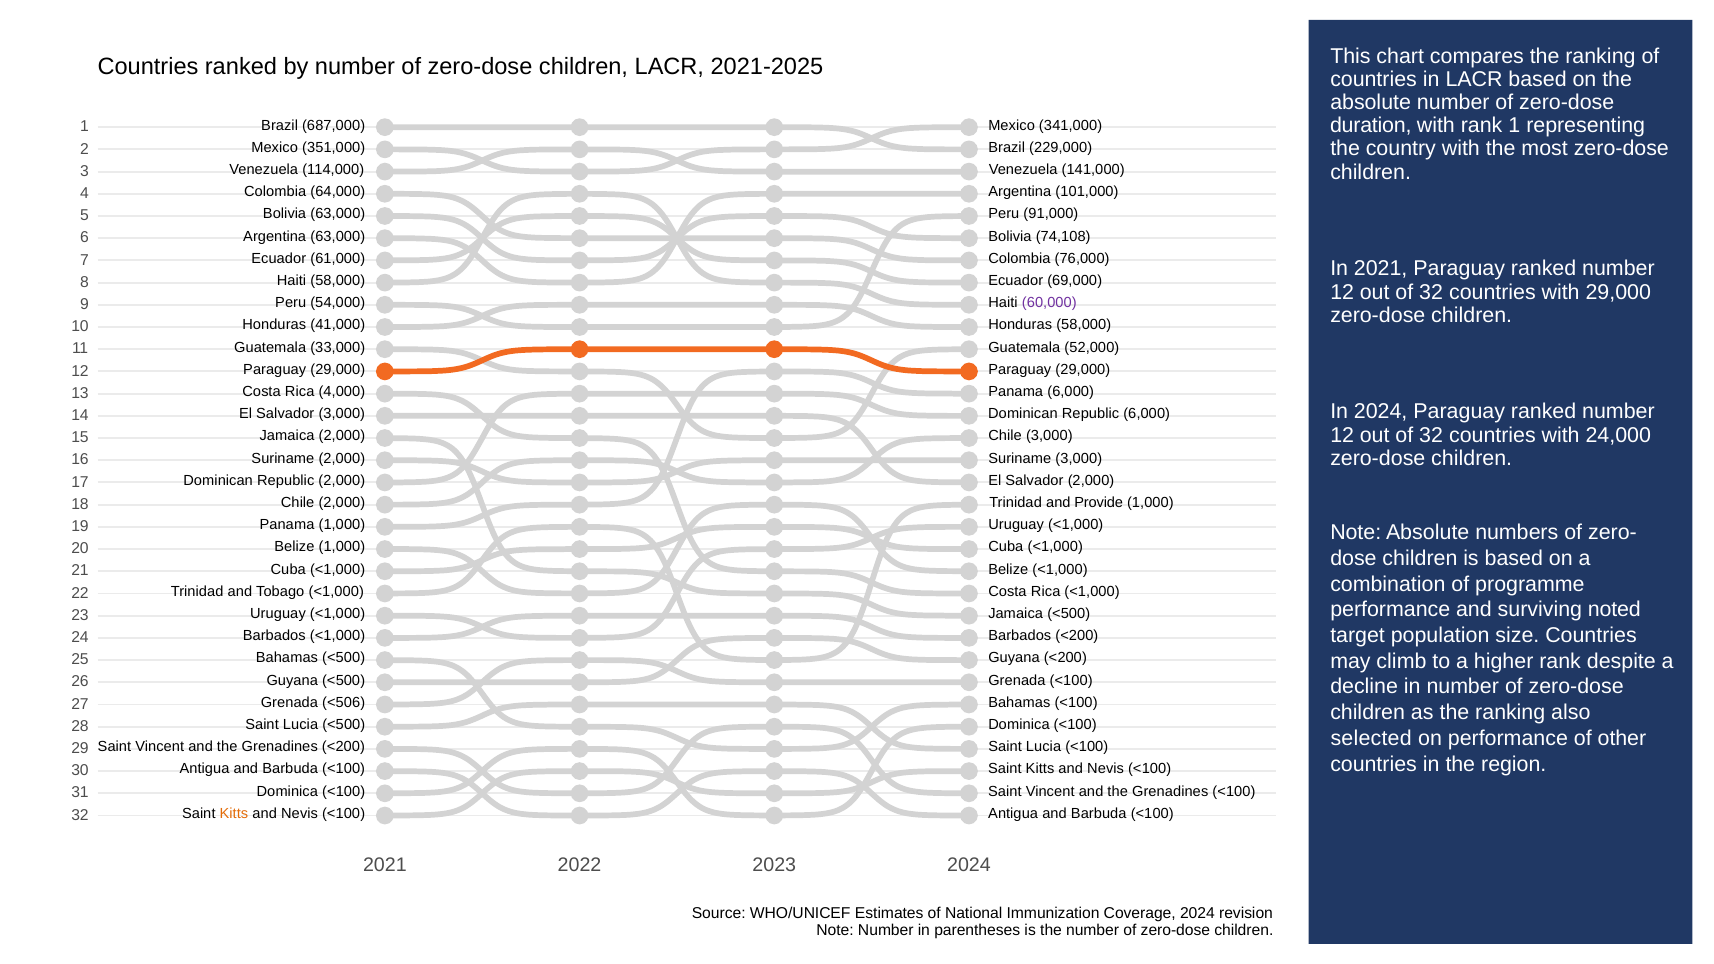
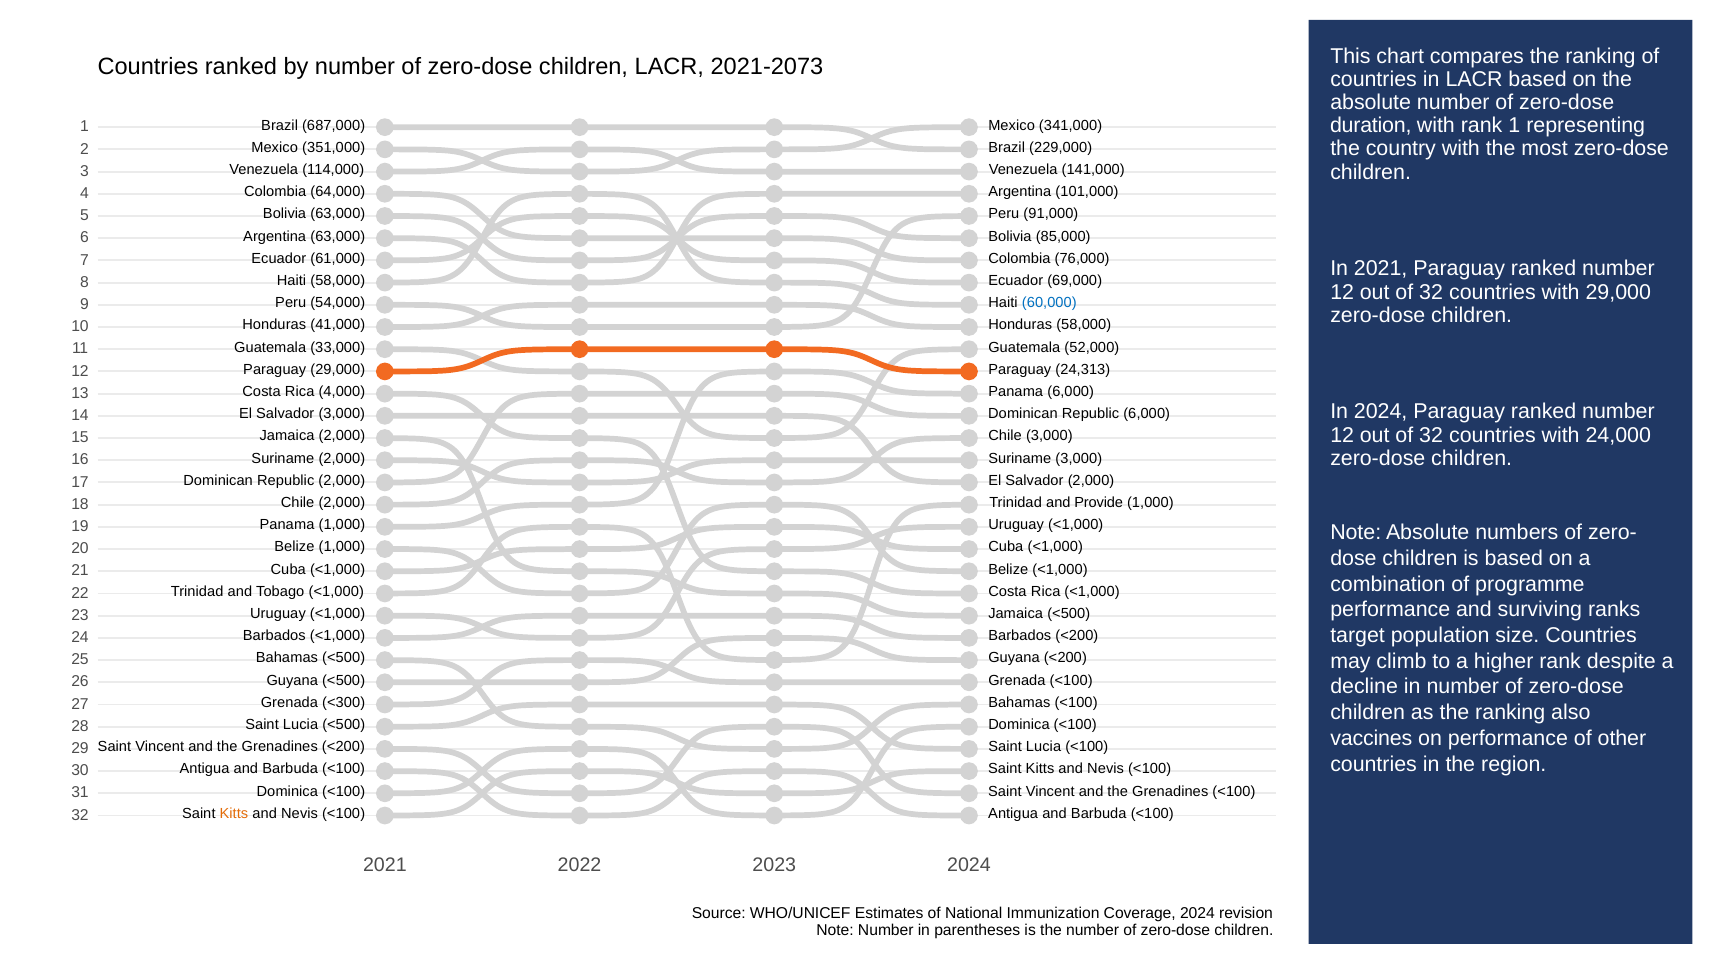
2021-2025: 2021-2025 -> 2021-2073 (767, 66)
74,108: 74,108 -> 85,000 (1063, 236)
60,000 colour: purple -> blue (1049, 303)
29,000: 29,000 -> 24,313 (1083, 369)
noted: noted -> ranks (1614, 610)
<506: <506 -> <300 (344, 703)
selected: selected -> vaccines (1371, 738)
